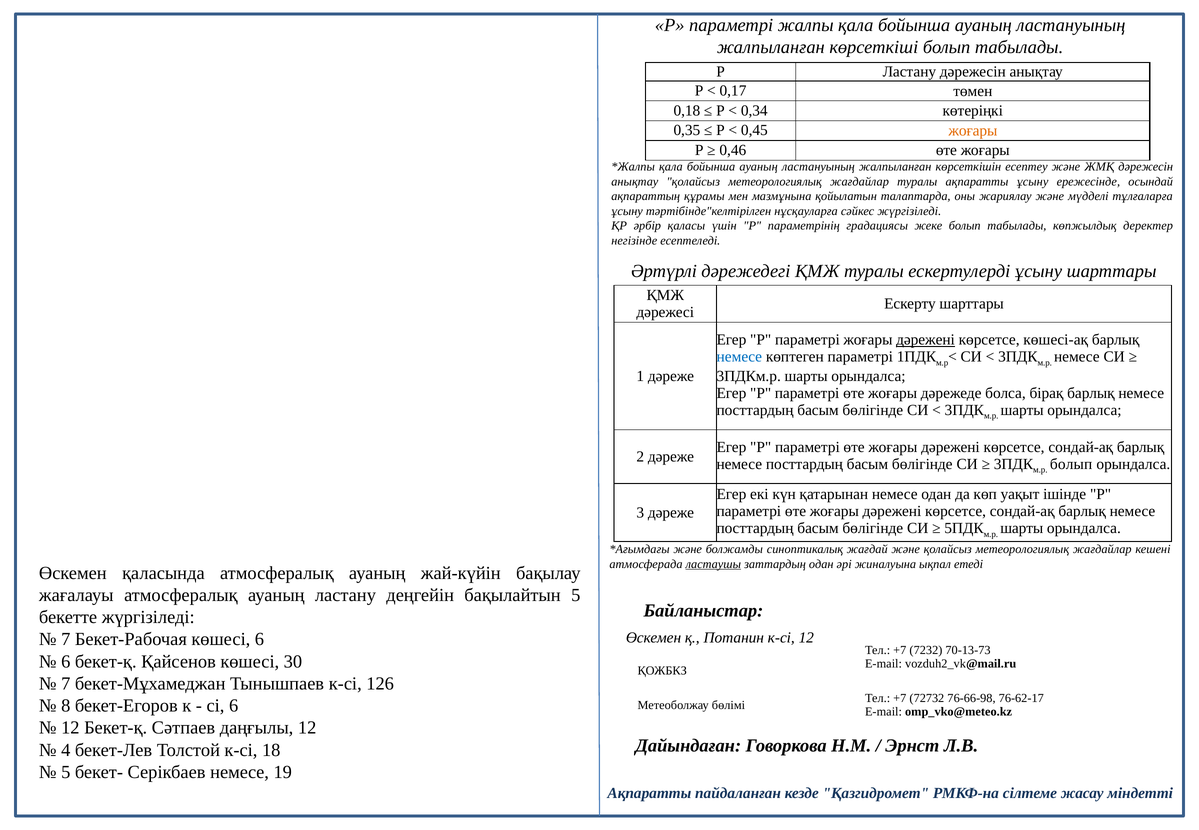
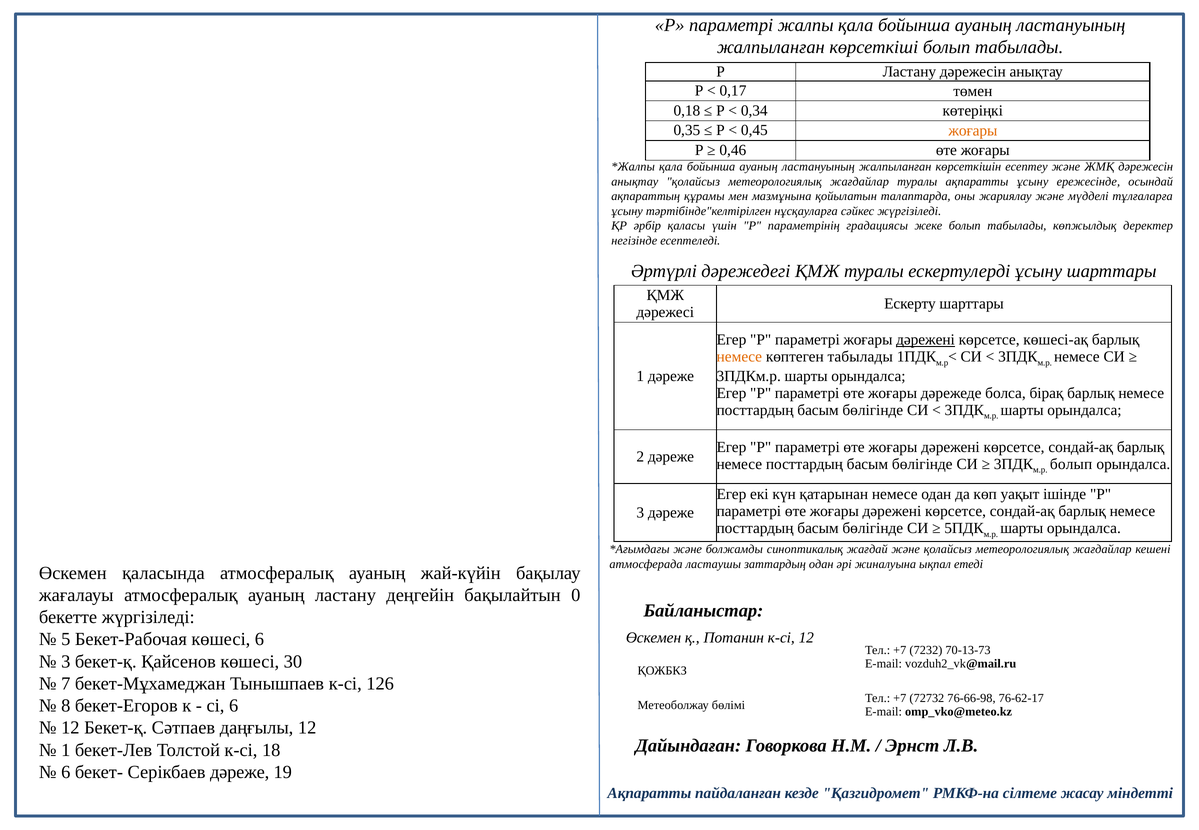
немесе colour: blue -> orange (739, 357)
көптеген параметрі: параметрі -> табылады (860, 357)
ластаушы underline: present -> none (713, 564)
бақылайтын 5: 5 -> 0 (576, 595)
7: 7 -> 5 (66, 639)
6: 6 -> 3 (66, 662)
4: 4 -> 1 (66, 750)
5: 5 -> 6 (66, 772)
Серікбаев немесе: немесе -> дәреже (240, 772)
